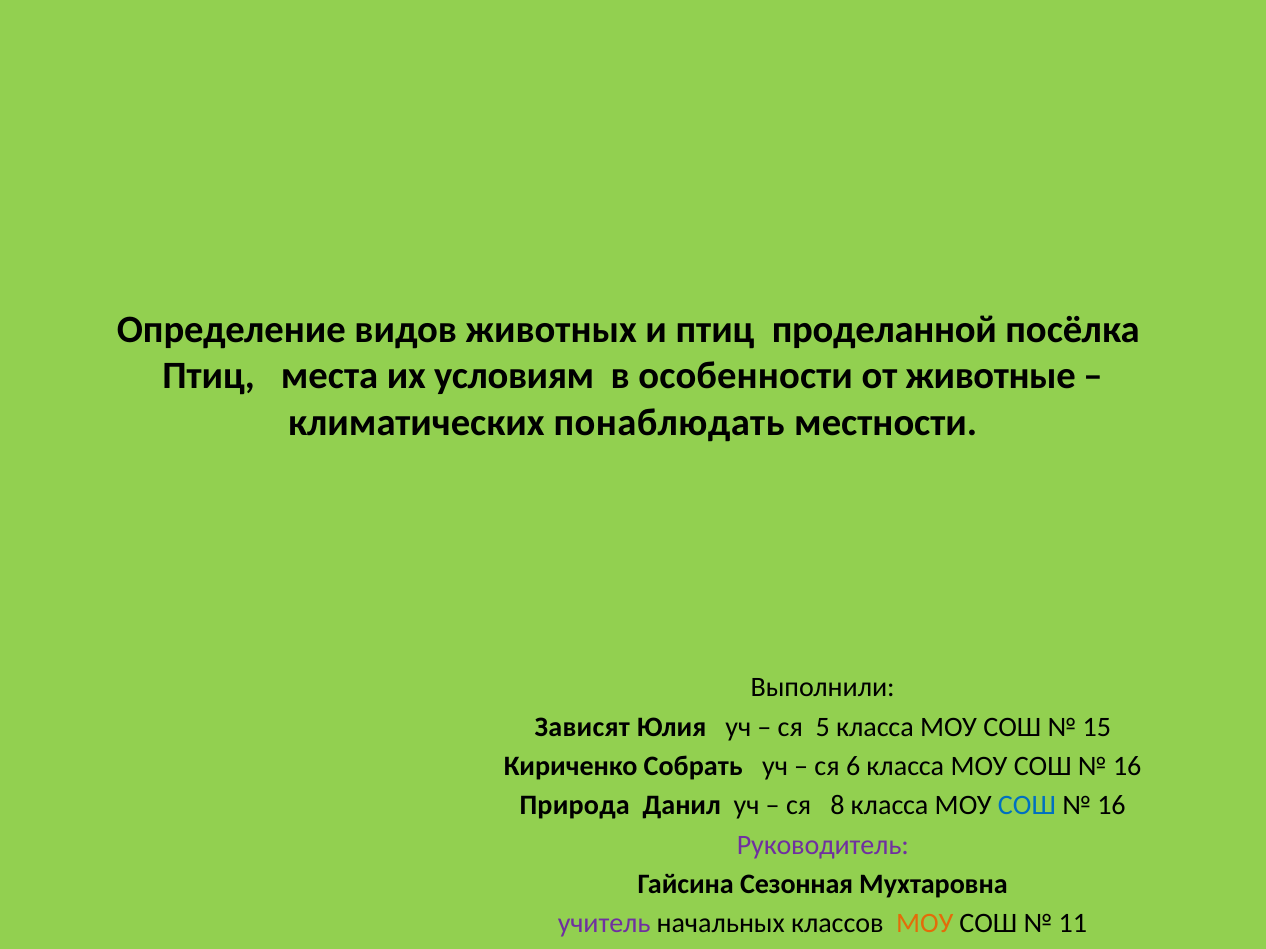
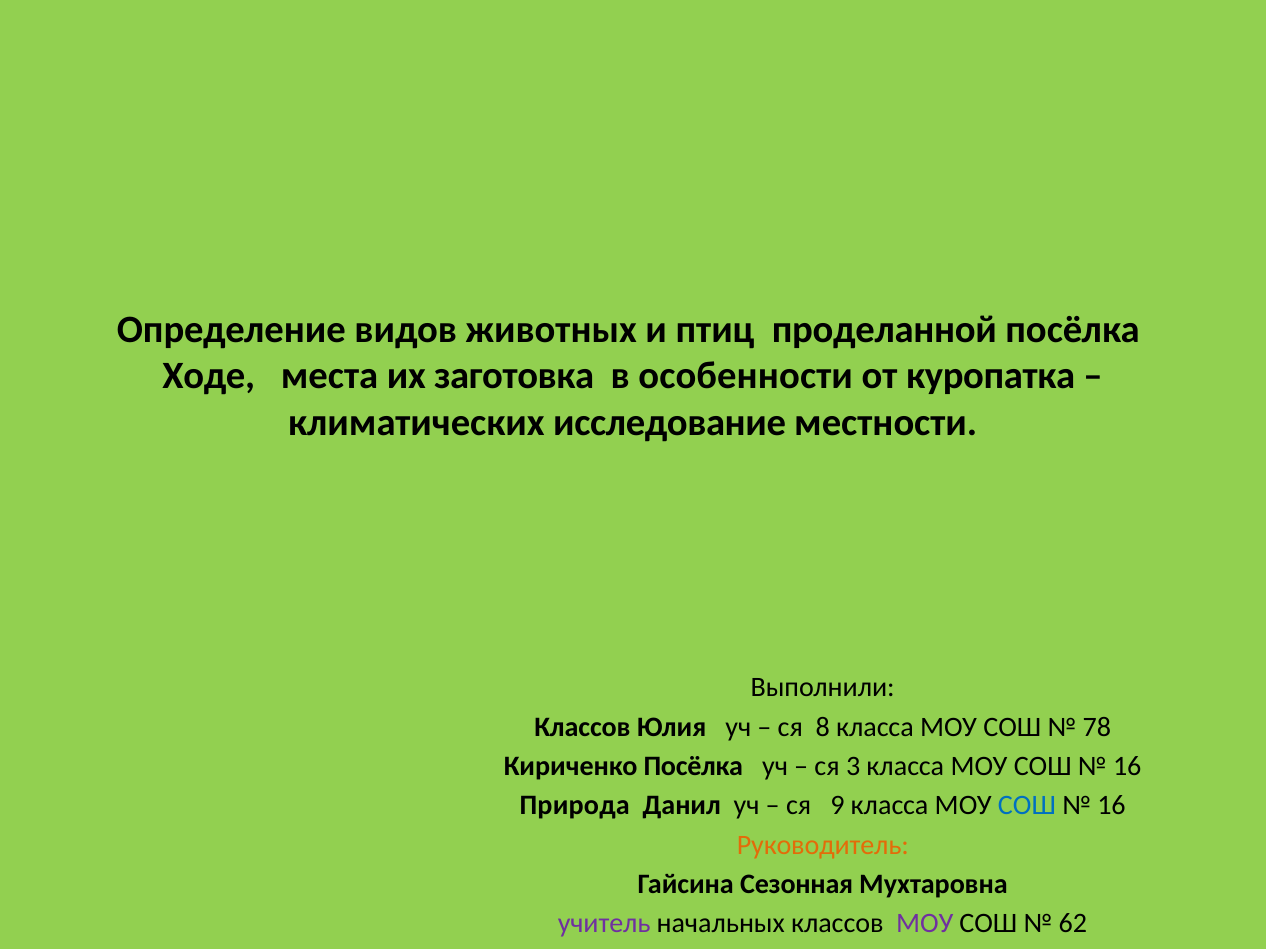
Птиц: Птиц -> Ходе (209, 376)
условиям: условиям -> заготовка (514, 376)
животные: животные -> куропатка (991, 376)
понаблюдать: понаблюдать -> исследование (670, 423)
Зависят: Зависят -> Классов (582, 727)
5: 5 -> 8 (823, 727)
15: 15 -> 78 (1097, 727)
Кириченко Собрать: Собрать -> Посёлка (693, 767)
6: 6 -> 3 (853, 767)
8: 8 -> 9 (837, 806)
Руководитель colour: purple -> orange (823, 845)
МОУ colour: orange -> purple (925, 924)
11: 11 -> 62 (1073, 924)
